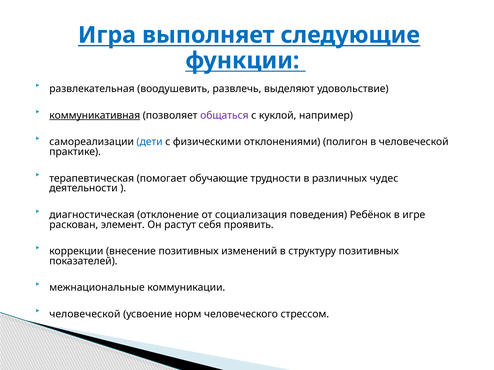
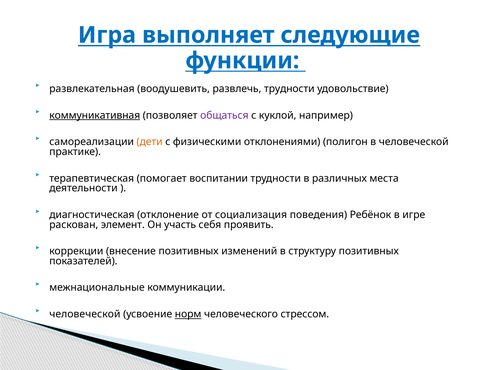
развлечь выделяют: выделяют -> трудности (289, 89)
дети colour: blue -> orange (150, 142)
обучающие: обучающие -> воспитании (219, 179)
чудес: чудес -> места (384, 179)
растут: растут -> участь (180, 225)
норм underline: none -> present (188, 315)
